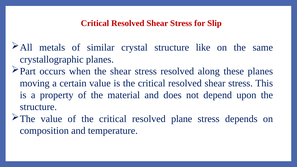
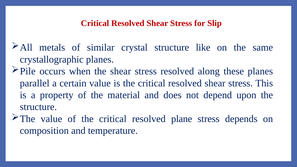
Part: Part -> Pile (28, 71)
moving: moving -> parallel (35, 83)
